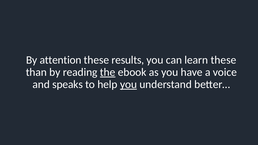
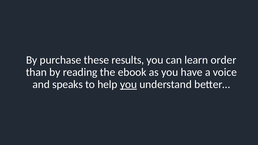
attention: attention -> purchase (61, 60)
learn these: these -> order (224, 60)
the underline: present -> none (108, 72)
